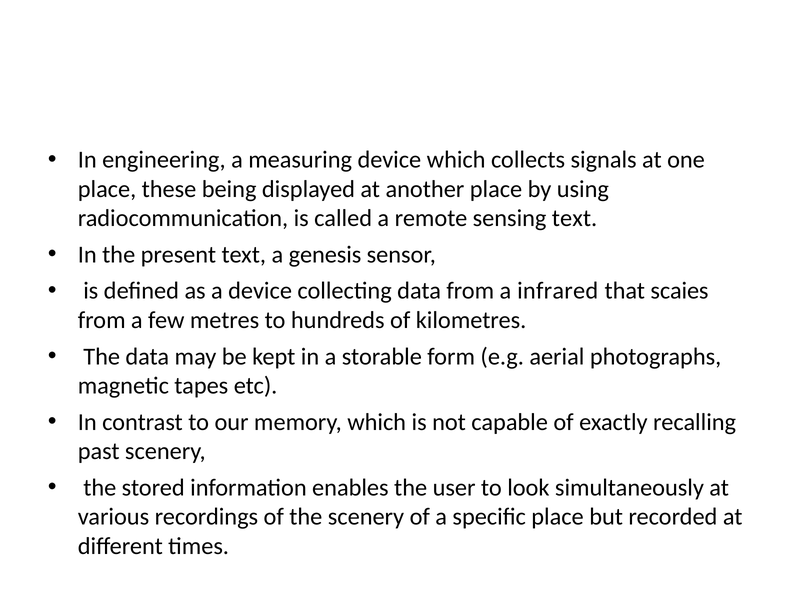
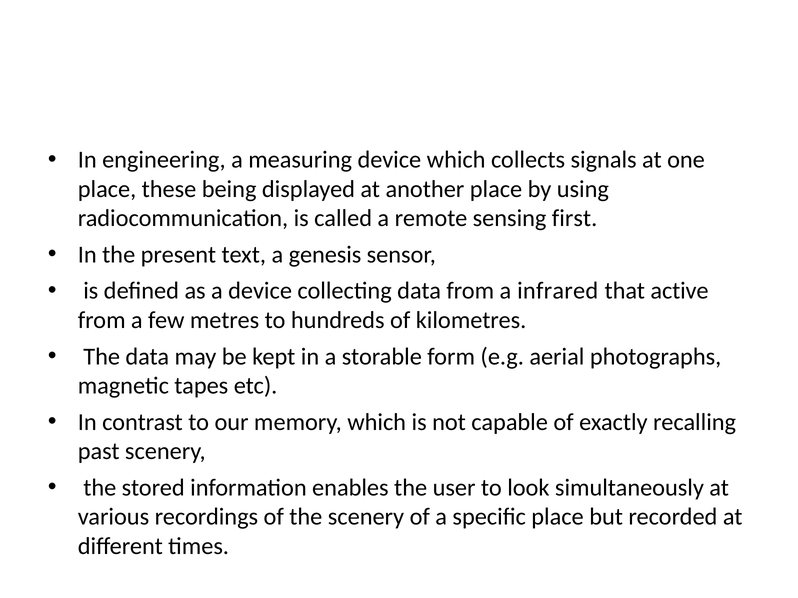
sensing text: text -> first (575, 218)
scaies: scaies -> active (680, 291)
